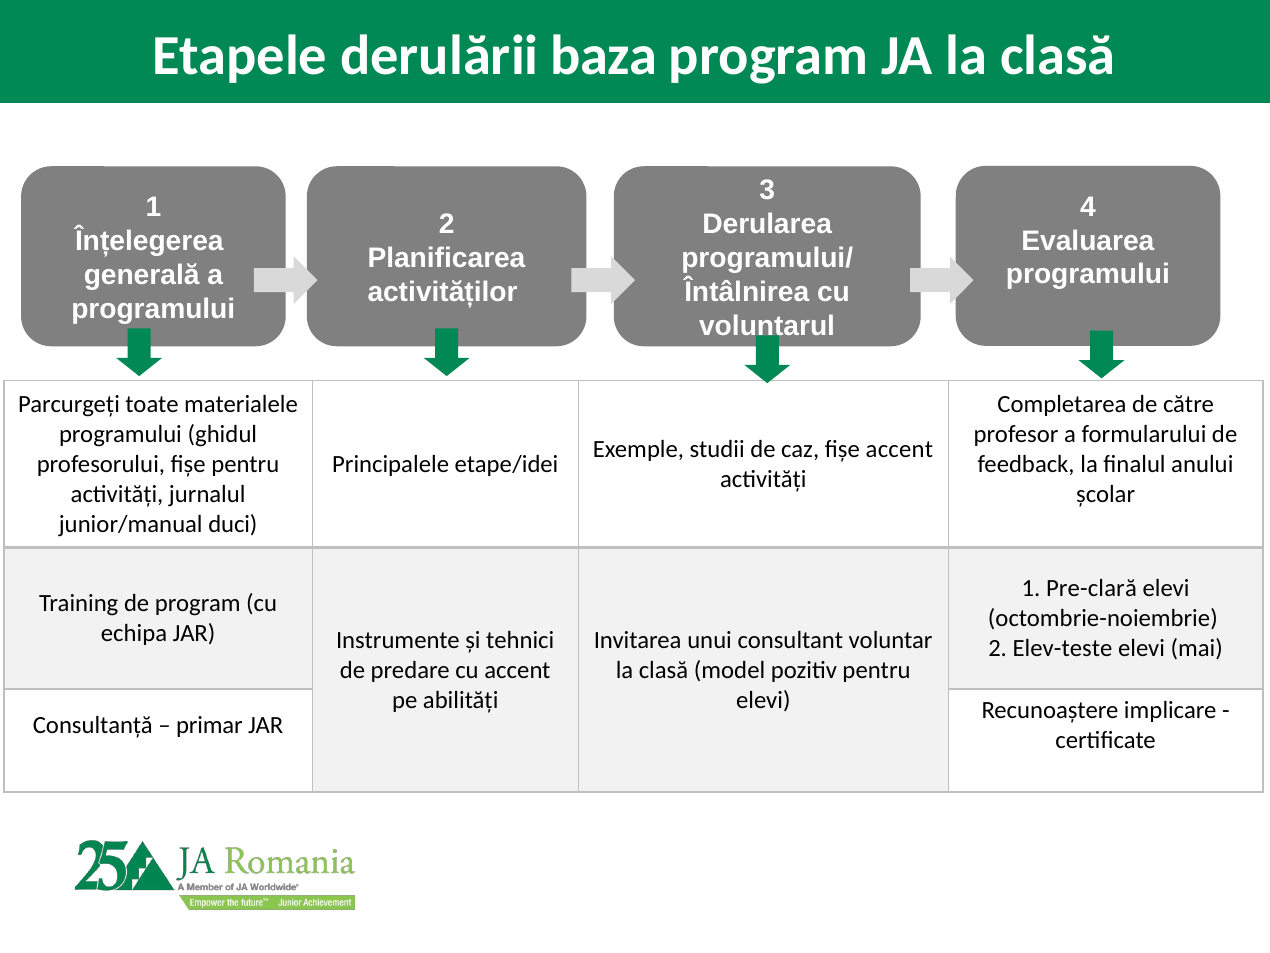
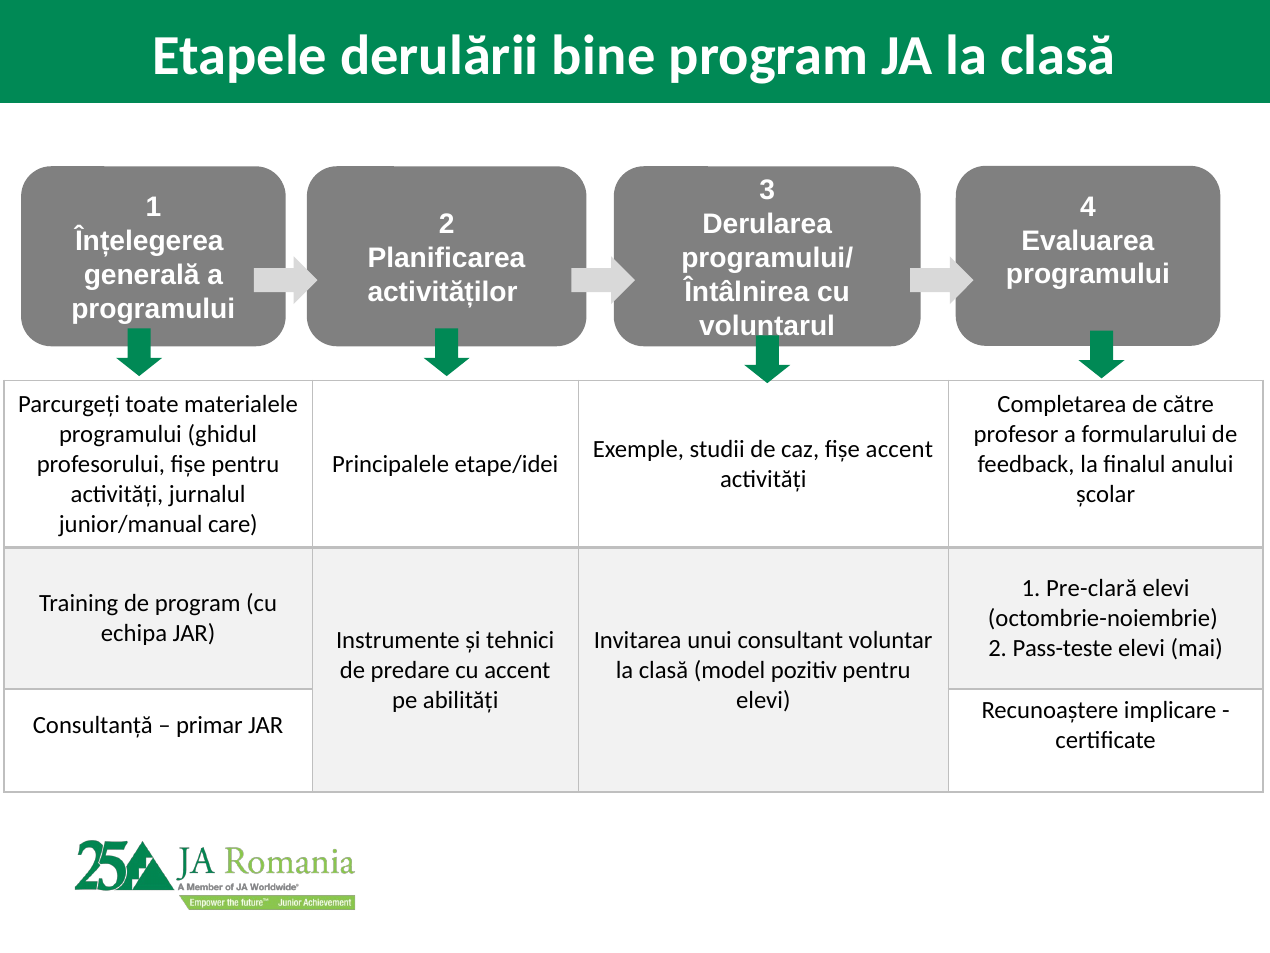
baza: baza -> bine (604, 55)
duci: duci -> care (233, 524)
Elev-teste: Elev-teste -> Pass-teste (1063, 648)
